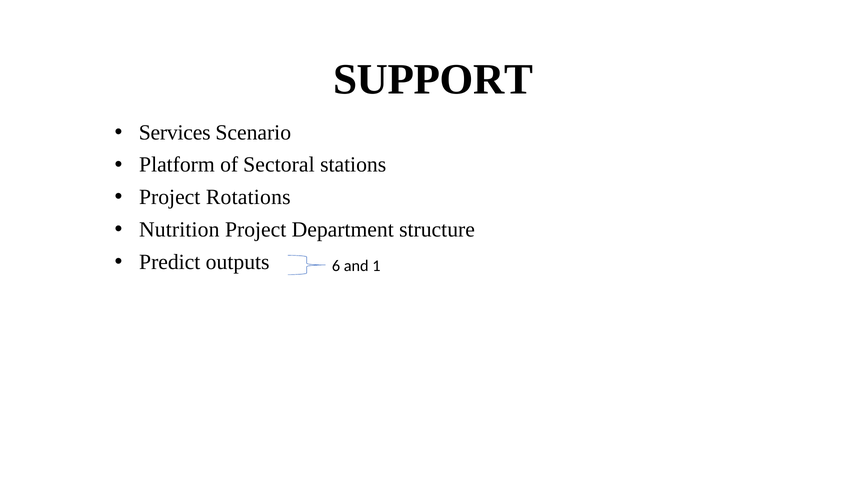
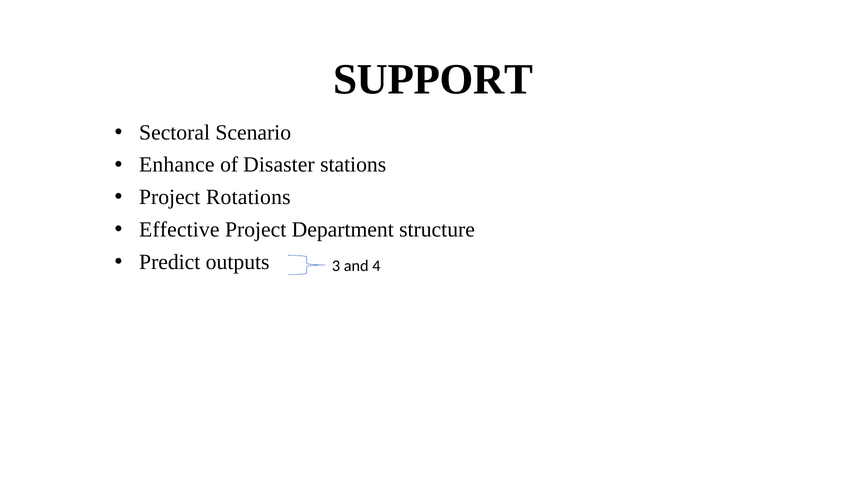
Services: Services -> Sectoral (175, 132)
Platform: Platform -> Enhance (177, 165)
Sectoral: Sectoral -> Disaster (279, 165)
Nutrition: Nutrition -> Effective (179, 230)
6: 6 -> 3 (336, 266)
1: 1 -> 4 (376, 266)
